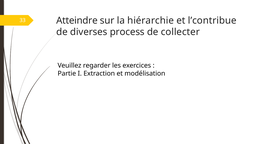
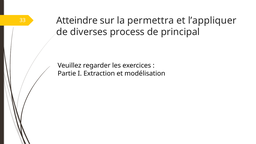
hiérarchie: hiérarchie -> permettra (151, 20)
l’contribue: l’contribue -> l’appliquer (212, 20)
collecter: collecter -> principal (180, 32)
